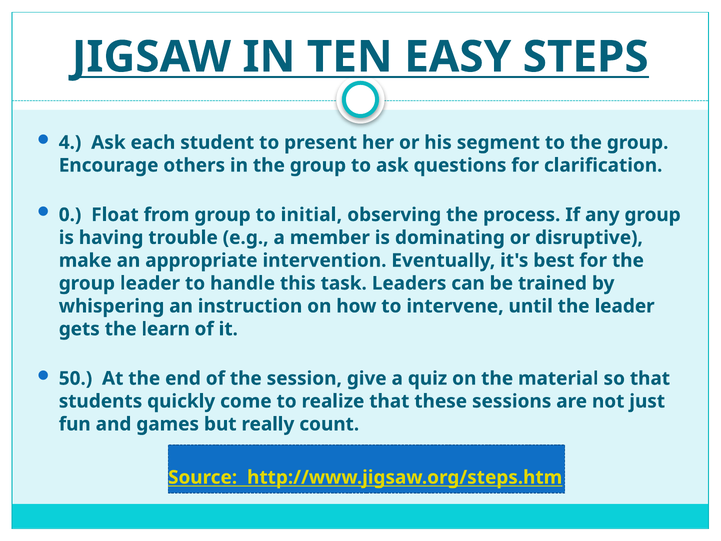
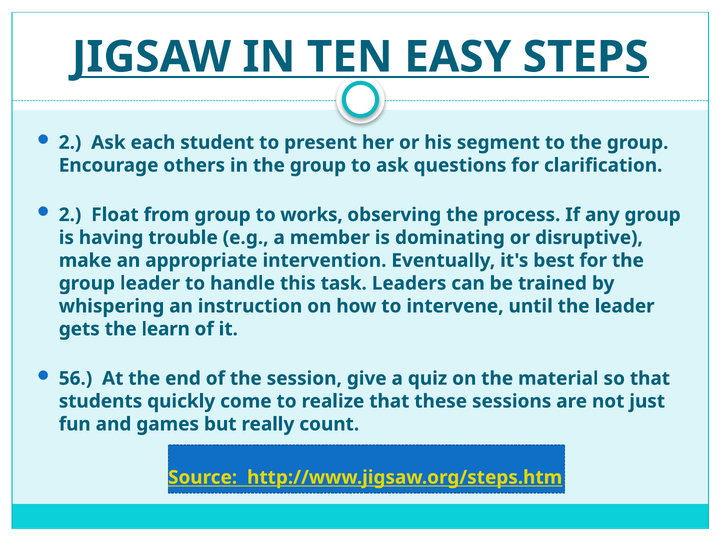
4: 4 -> 2 (70, 142)
0: 0 -> 2 (70, 215)
initial: initial -> works (312, 215)
50: 50 -> 56 (75, 378)
